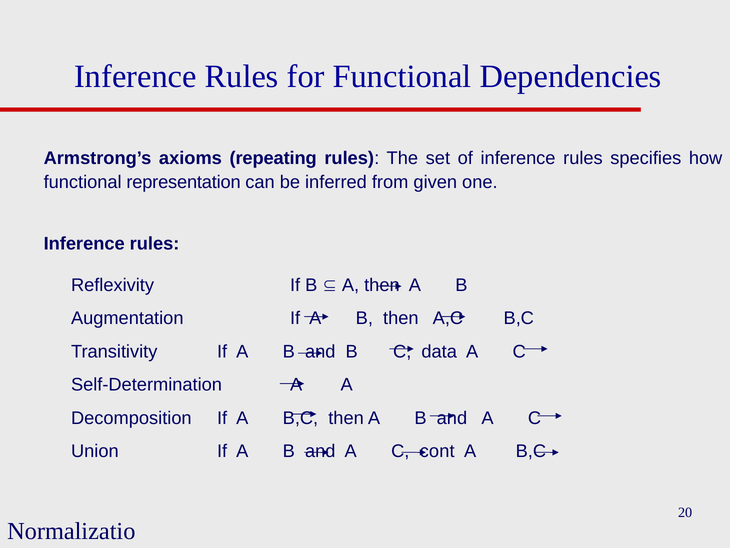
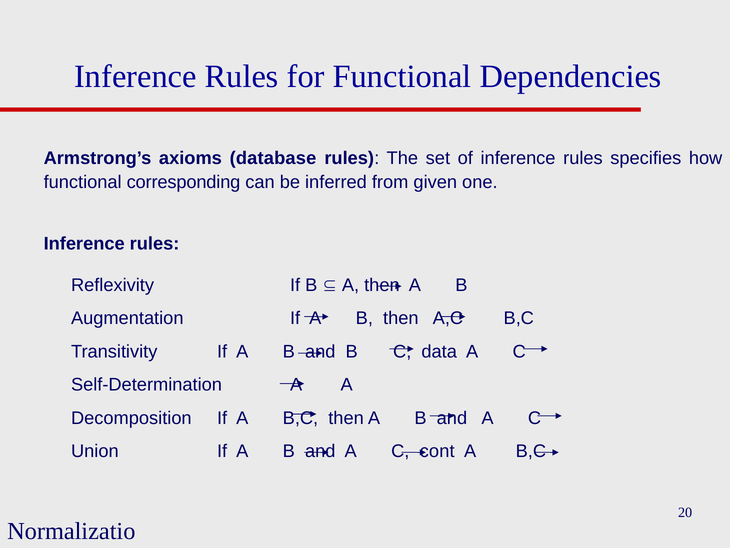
repeating: repeating -> database (273, 158)
representation: representation -> corresponding (184, 182)
